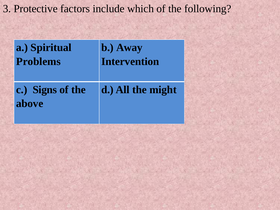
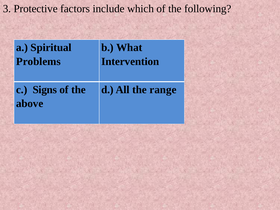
Away: Away -> What (129, 48)
might: might -> range (163, 90)
